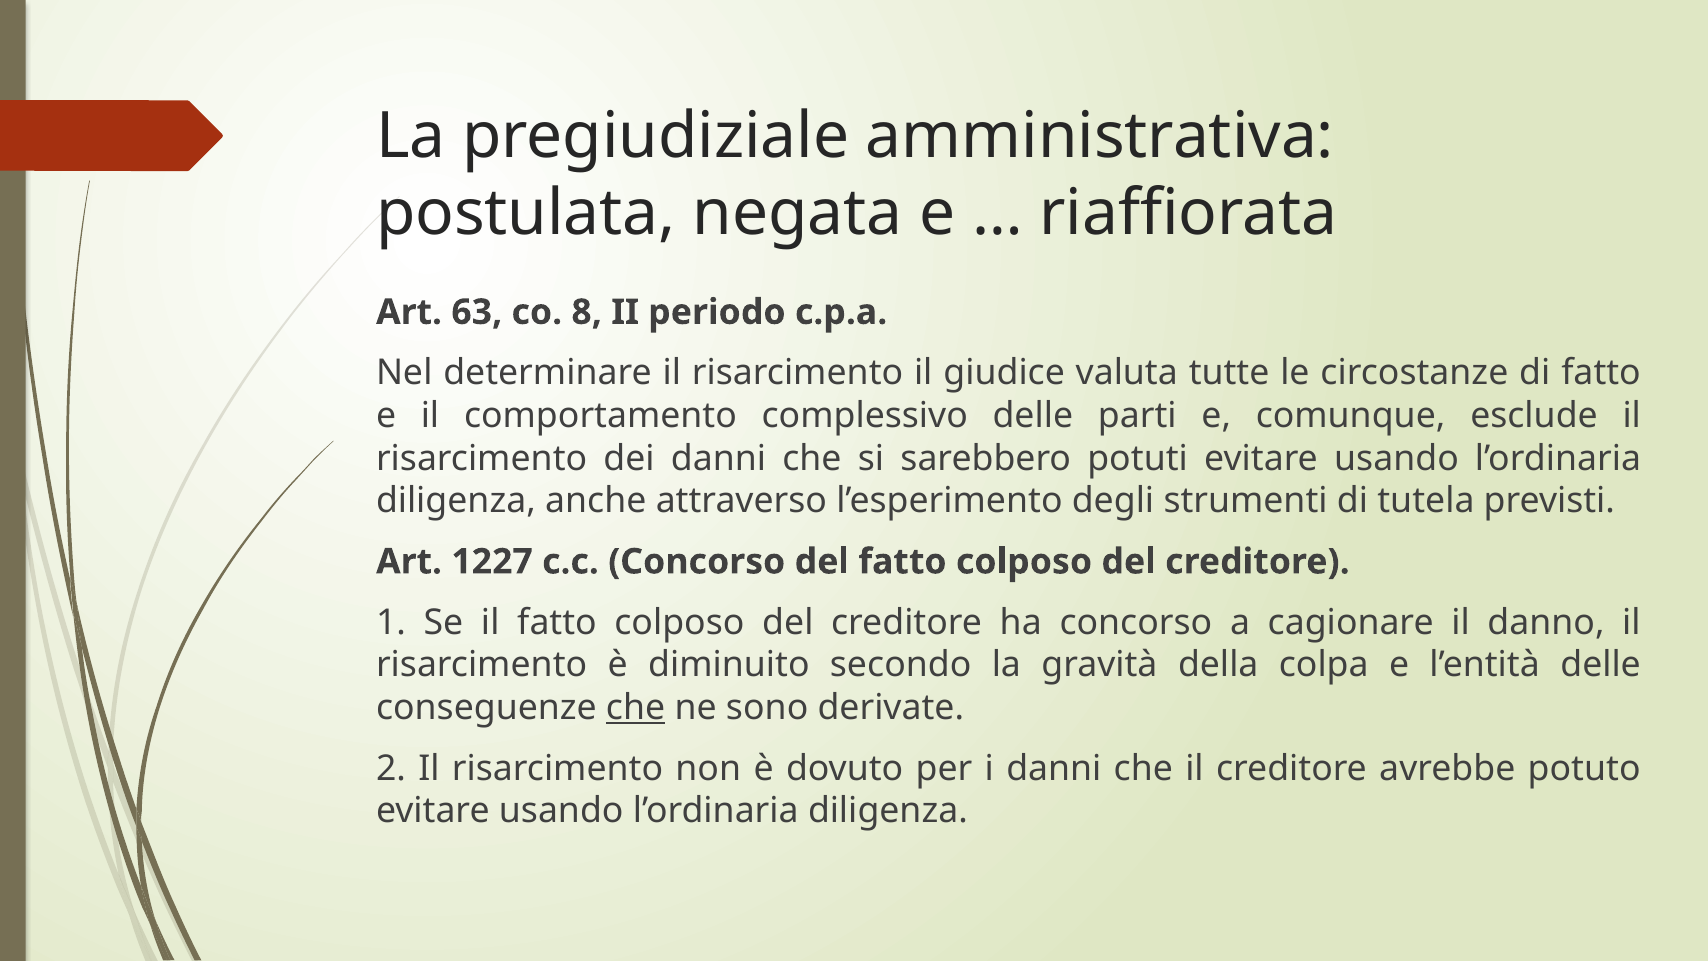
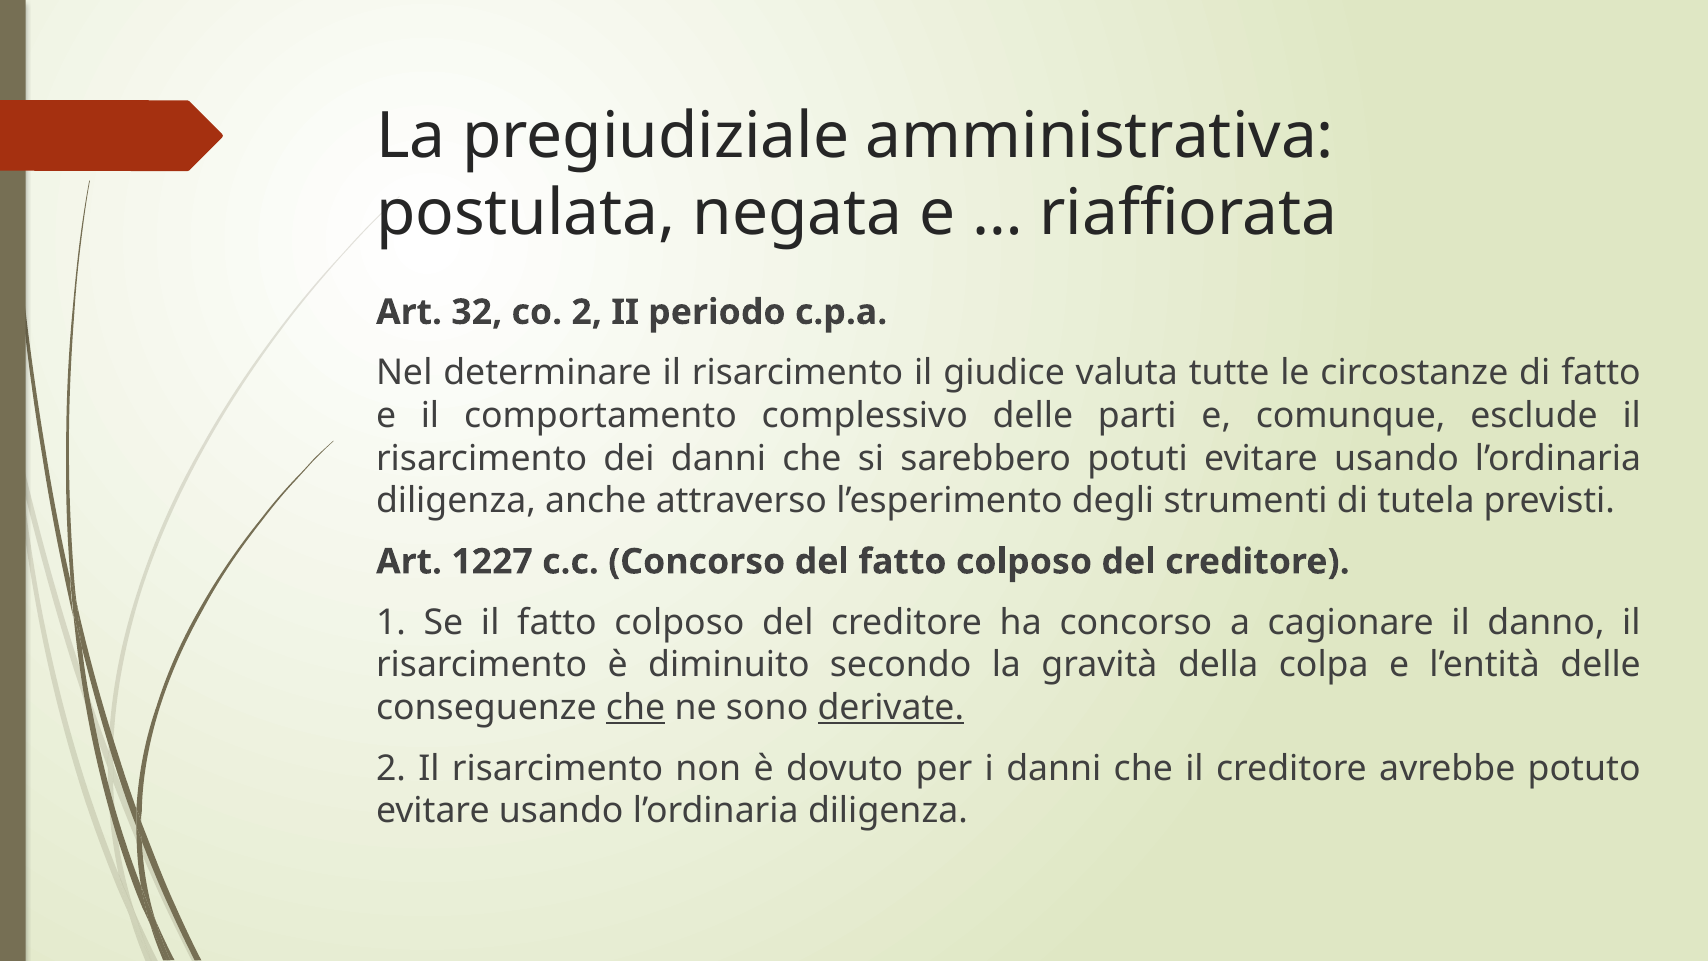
63: 63 -> 32 (477, 312)
co 8: 8 -> 2 (587, 312)
derivate underline: none -> present (891, 708)
